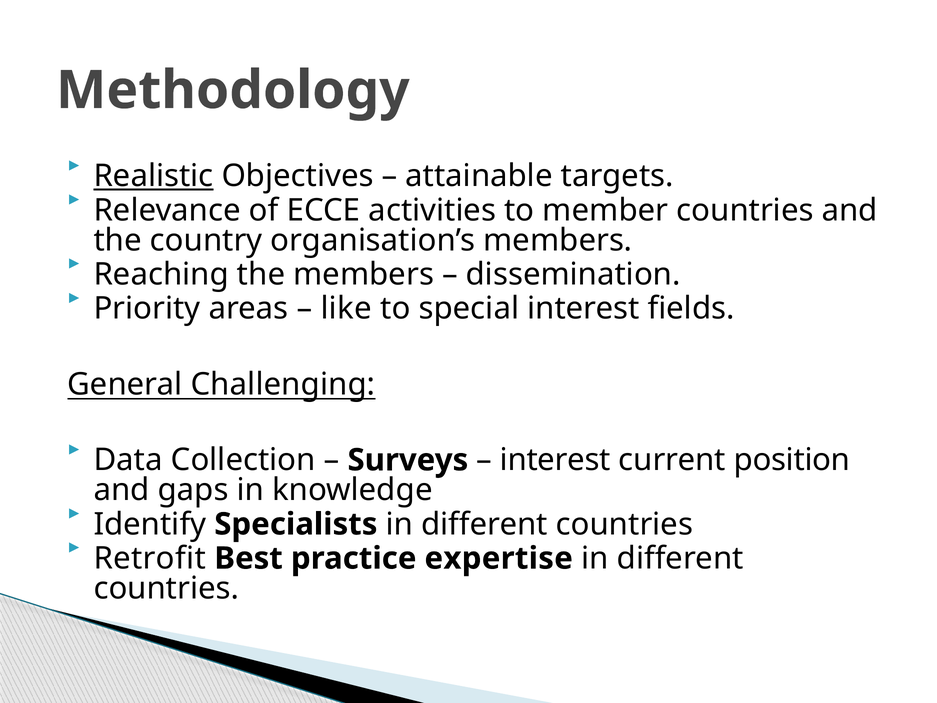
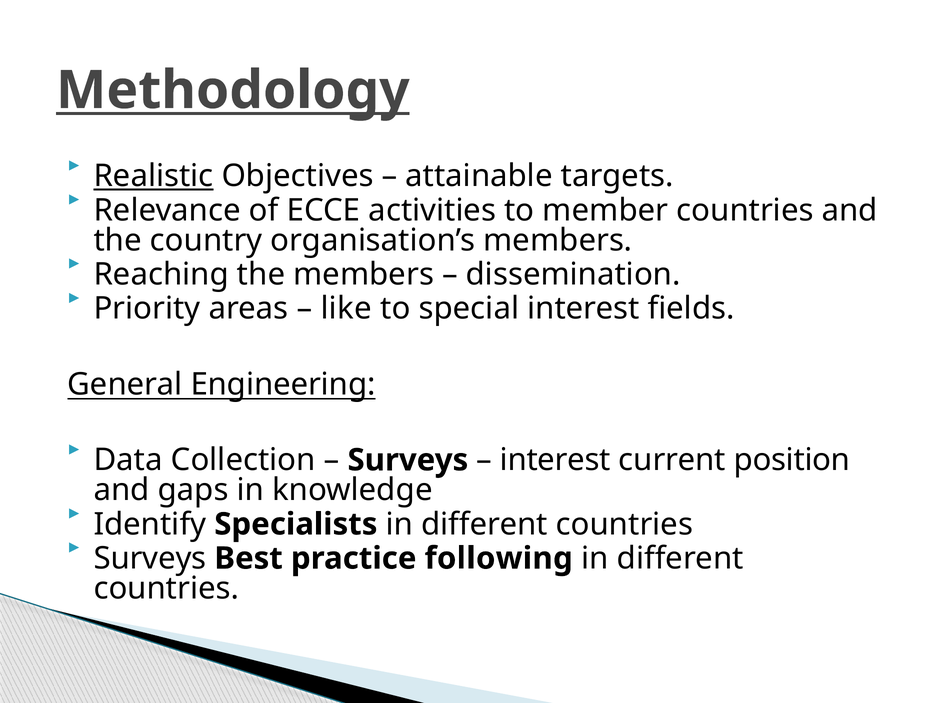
Methodology underline: none -> present (233, 90)
Challenging: Challenging -> Engineering (283, 384)
Retrofit: Retrofit -> Surveys (150, 558)
expertise: expertise -> following (499, 558)
